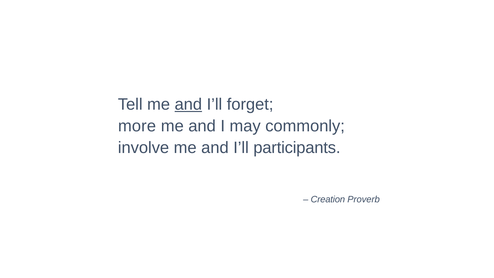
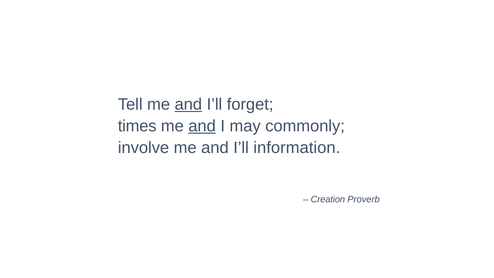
more: more -> times (137, 126)
and underline: none -> present (202, 126)
participants: participants -> information (297, 148)
